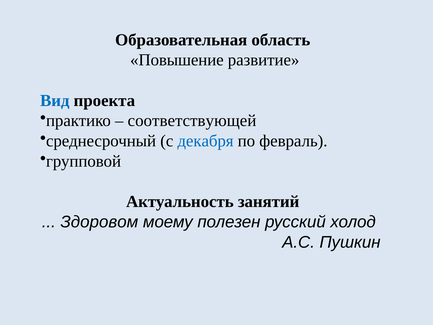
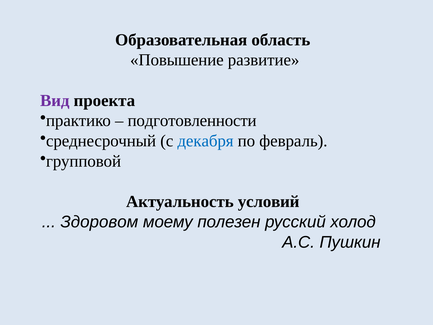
Вид colour: blue -> purple (55, 100)
соответствующей: соответствующей -> подготовленности (192, 121)
занятий: занятий -> условий (269, 202)
